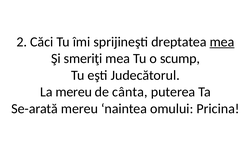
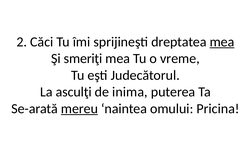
scump: scump -> vreme (180, 59)
La mereu: mereu -> asculţi (74, 92)
cânta: cânta -> inima (130, 92)
mereu underline: none -> present (79, 109)
